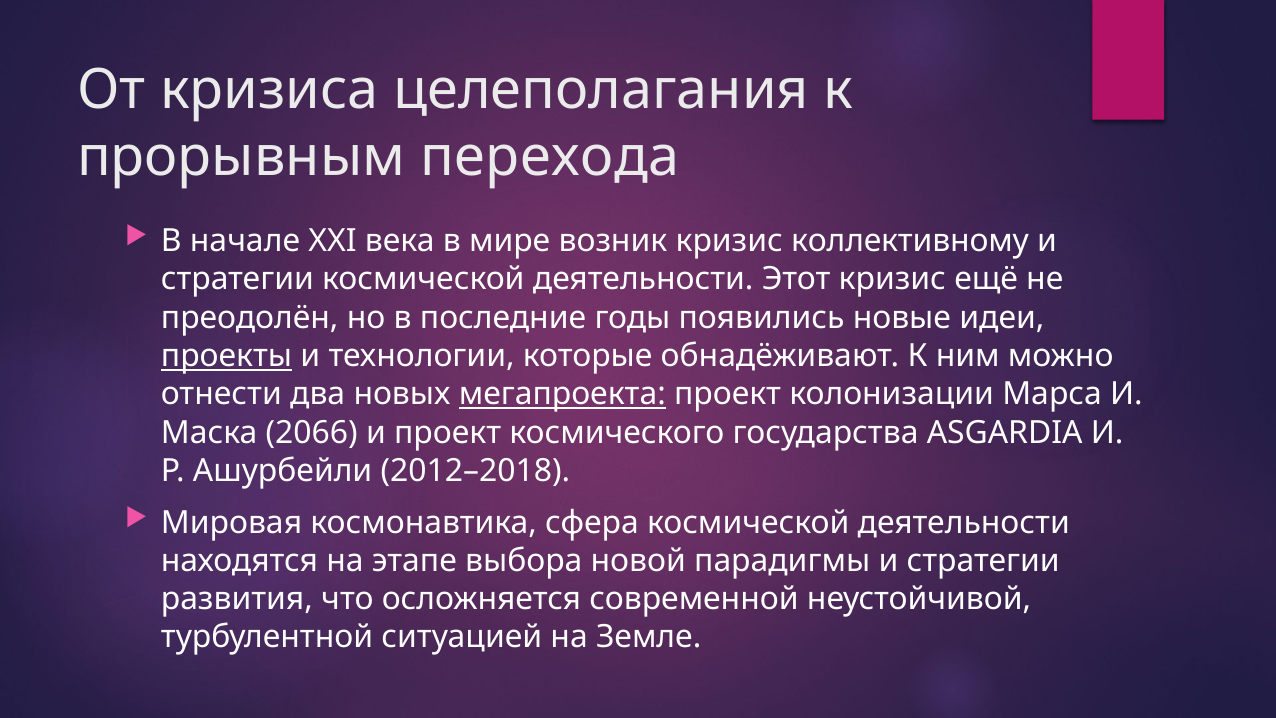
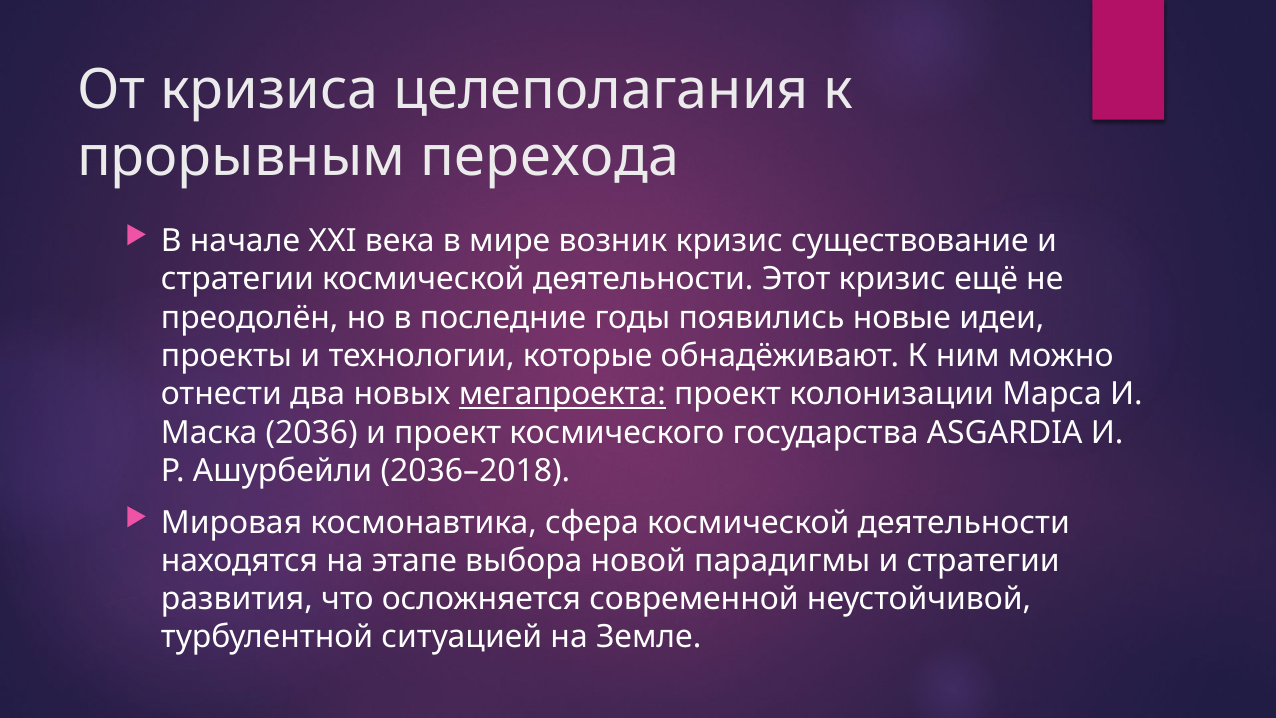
коллективному: коллективному -> существование (910, 241)
проекты underline: present -> none (227, 356)
2066: 2066 -> 2036 (312, 432)
2012–2018: 2012–2018 -> 2036–2018 (475, 471)
